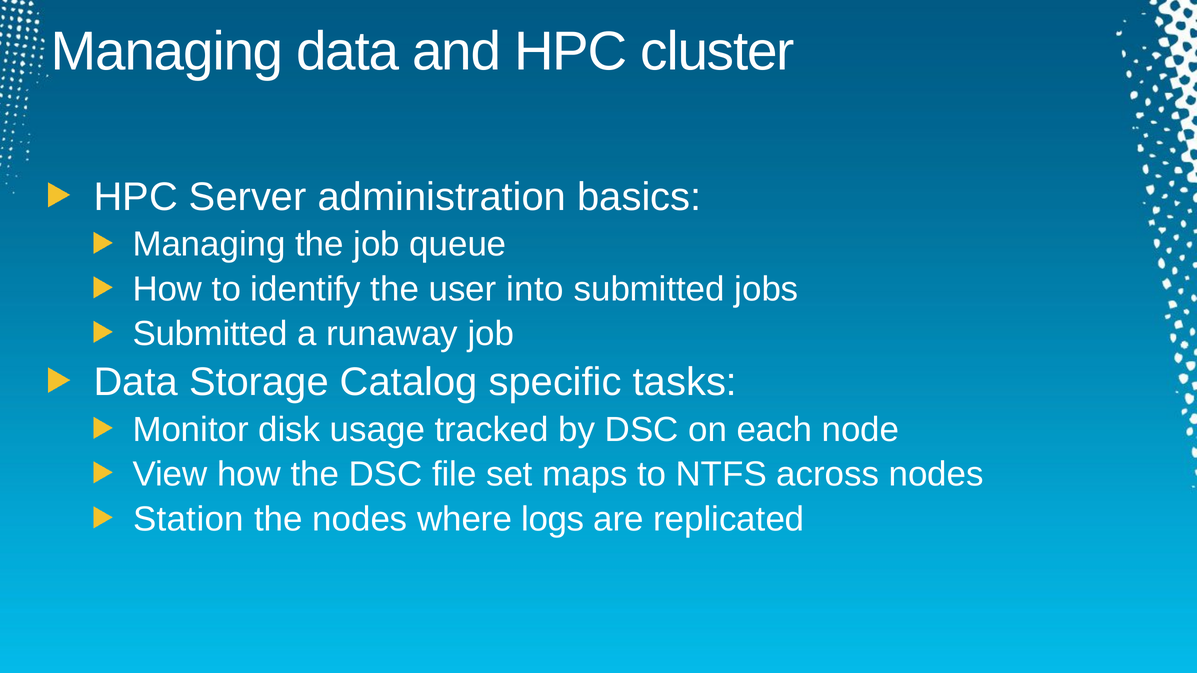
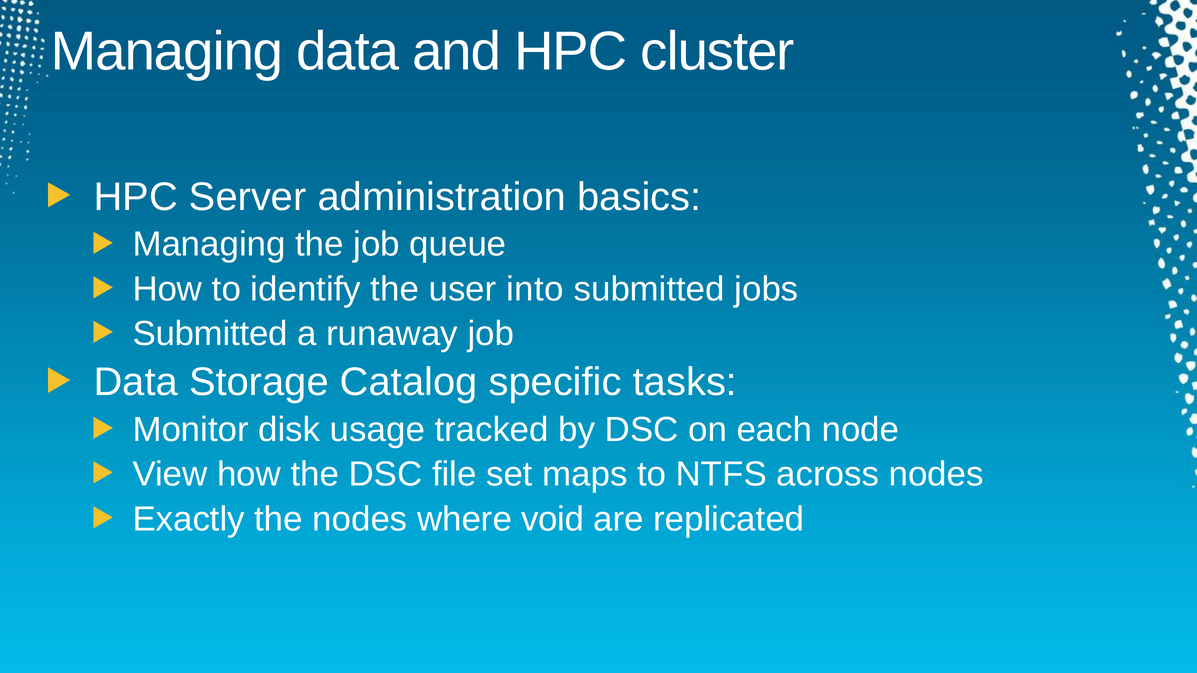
Station: Station -> Exactly (189, 519)
logs: logs -> void (553, 519)
